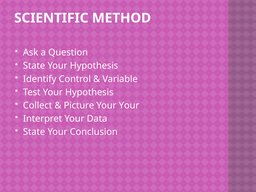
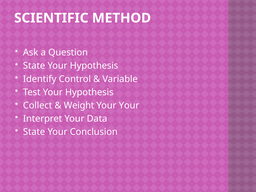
Picture: Picture -> Weight (79, 105)
